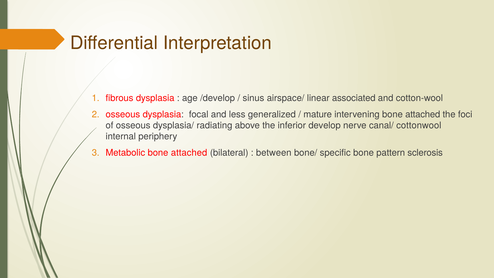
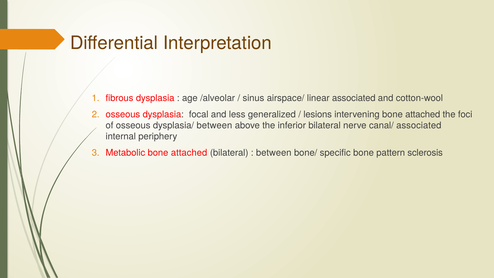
/develop: /develop -> /alveolar (218, 98)
mature: mature -> lesions (318, 114)
dysplasia/ radiating: radiating -> between (214, 125)
inferior develop: develop -> bilateral (325, 125)
canal/ cottonwool: cottonwool -> associated (419, 125)
